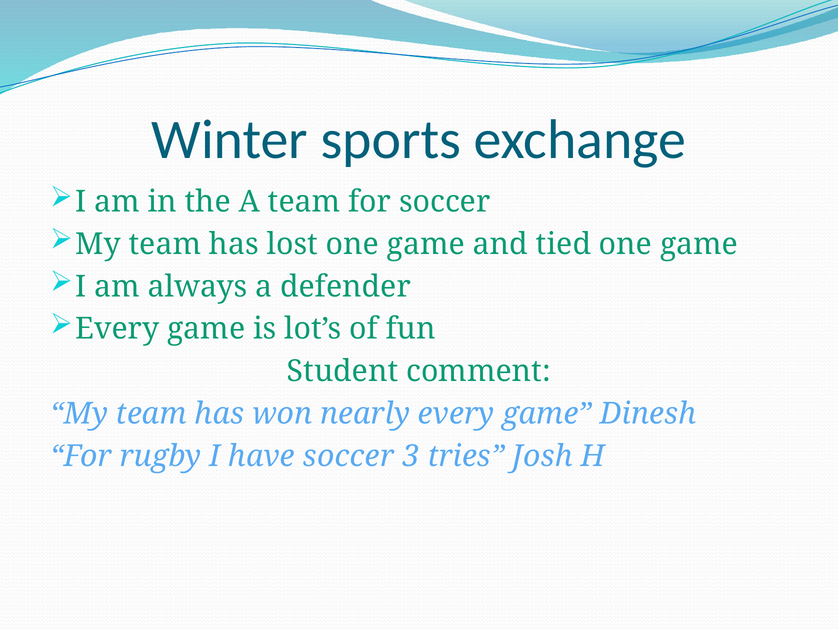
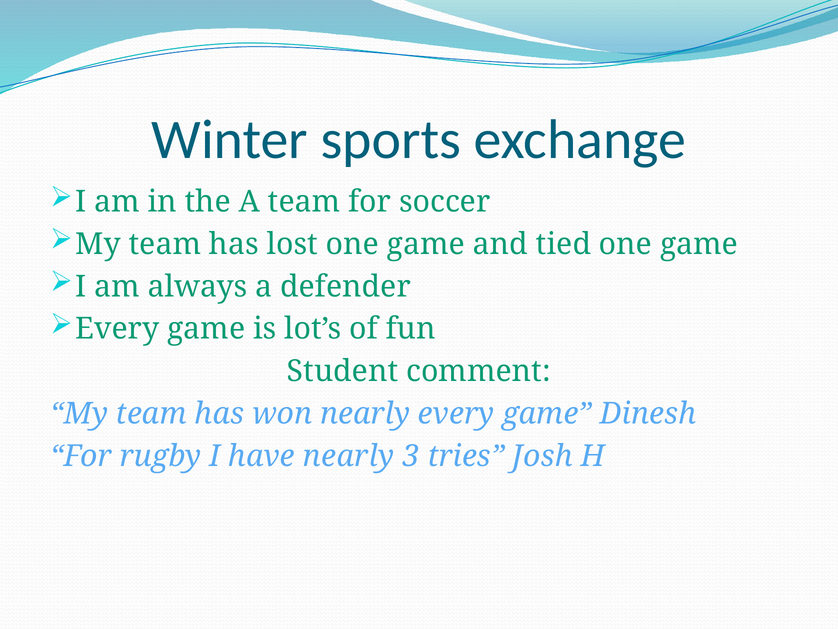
have soccer: soccer -> nearly (349, 456)
